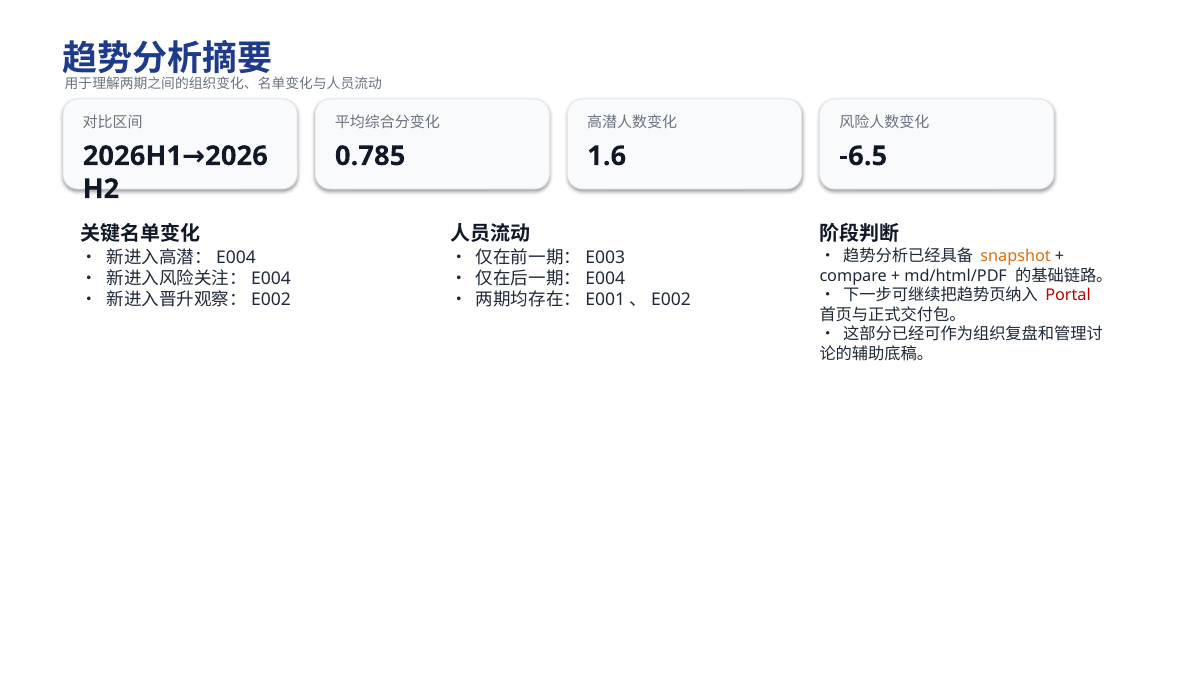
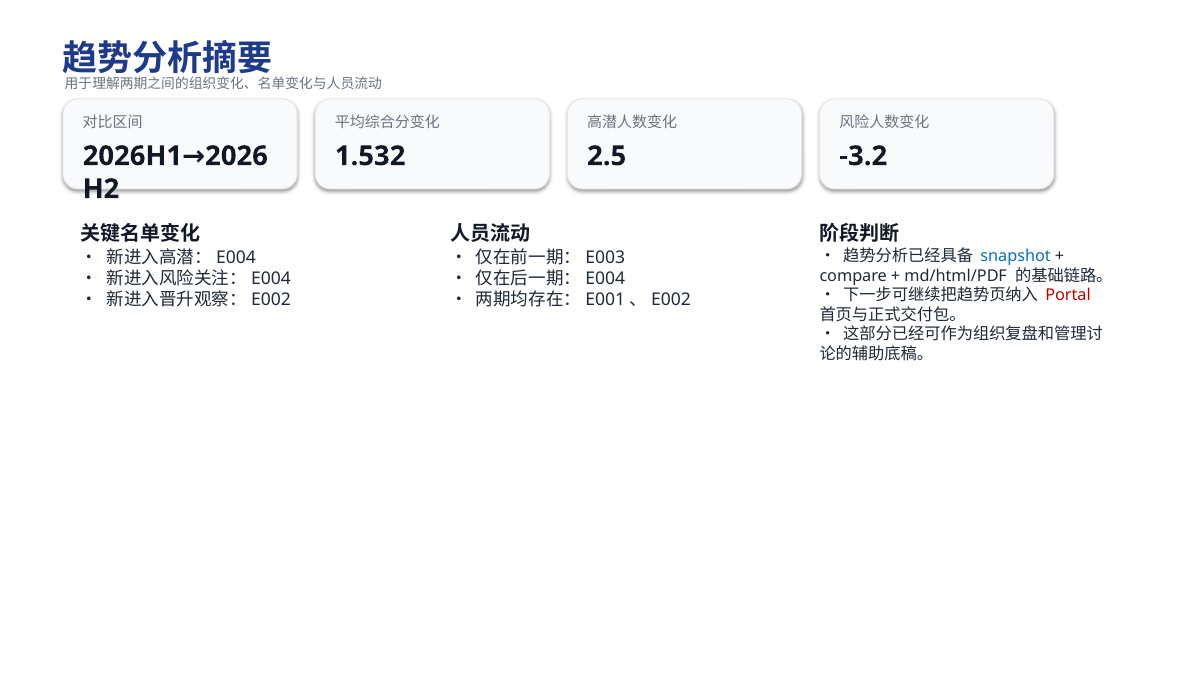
0.785: 0.785 -> 1.532 (370, 156)
1.6: 1.6 -> 2.5 (607, 156)
-6.5: -6.5 -> -3.2 (863, 156)
snapshot colour: orange -> blue (1016, 257)
